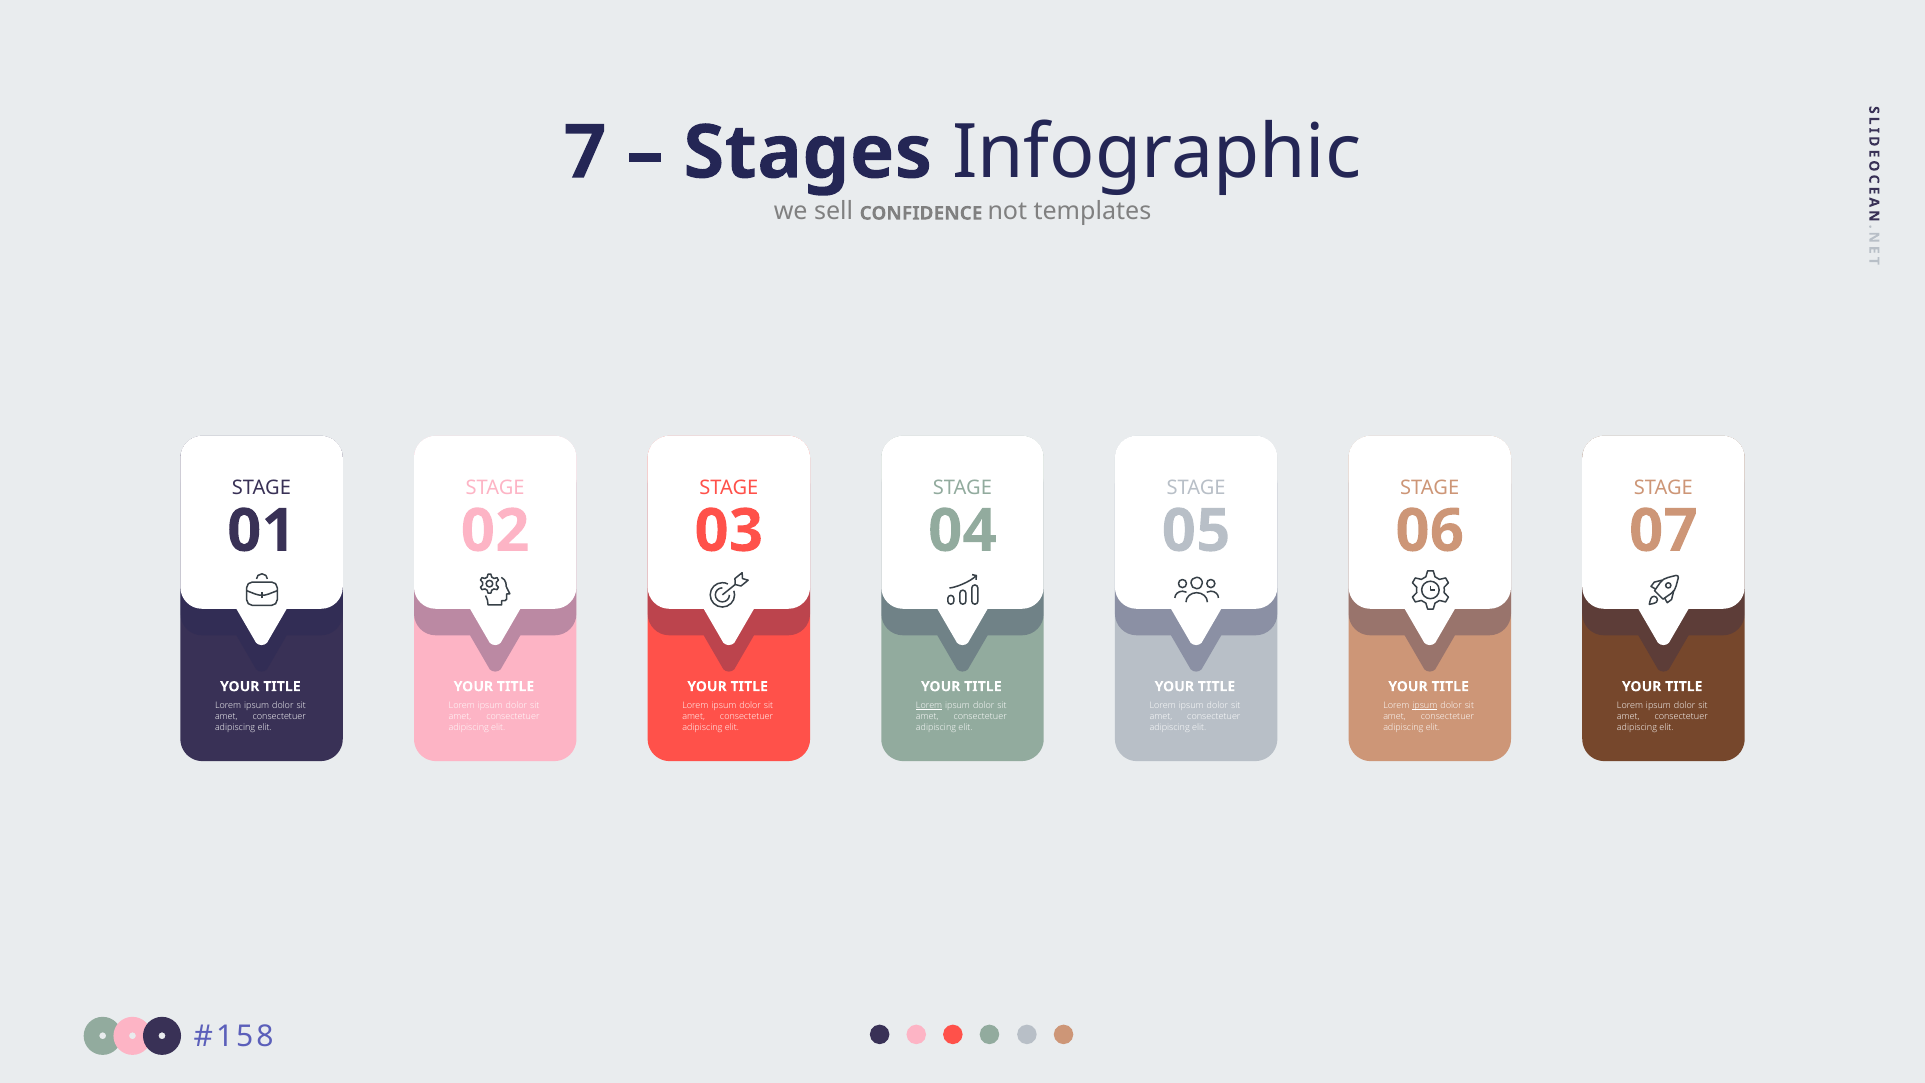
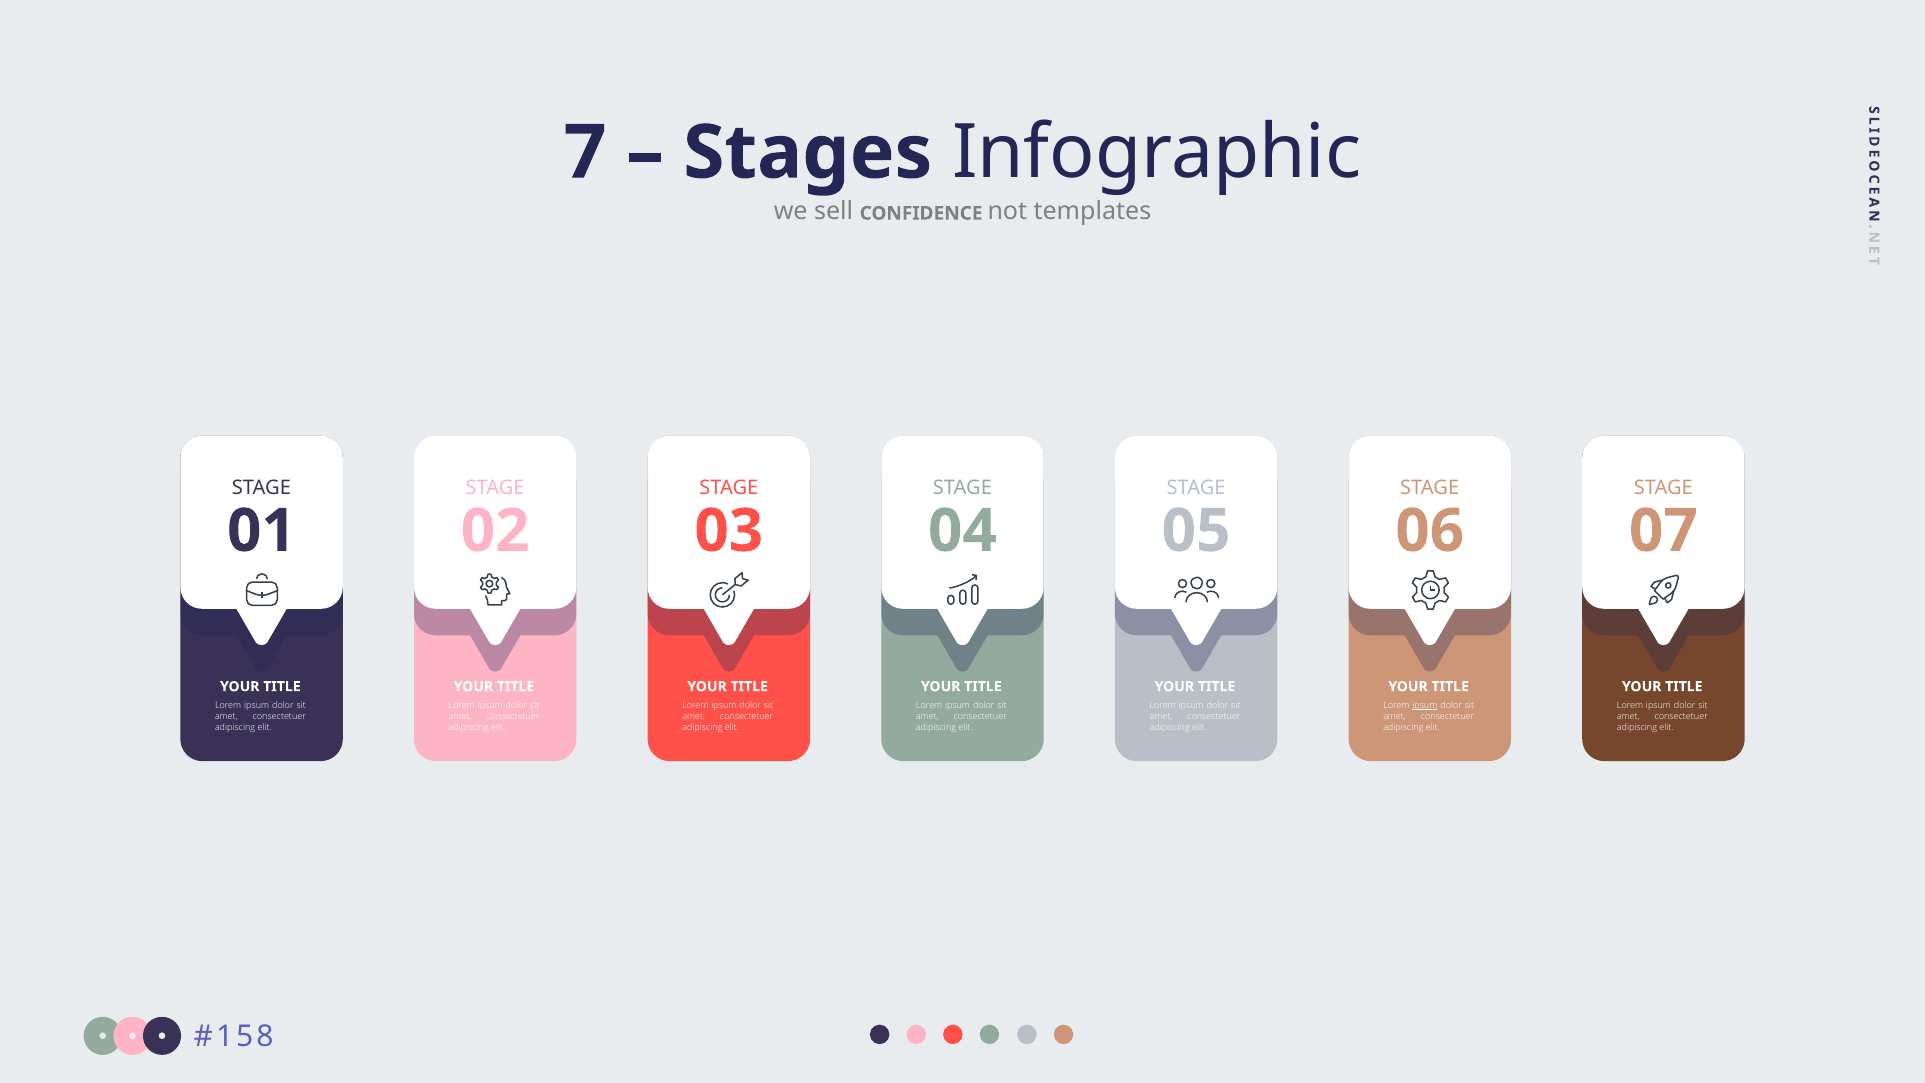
Lorem underline: present -> none (929, 705)
